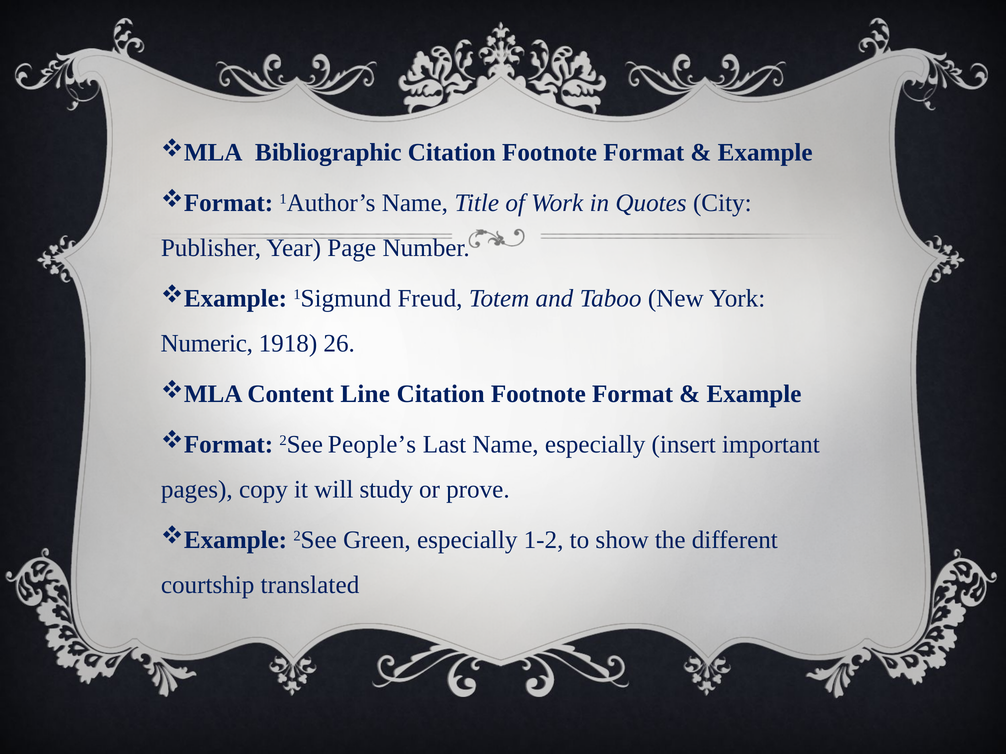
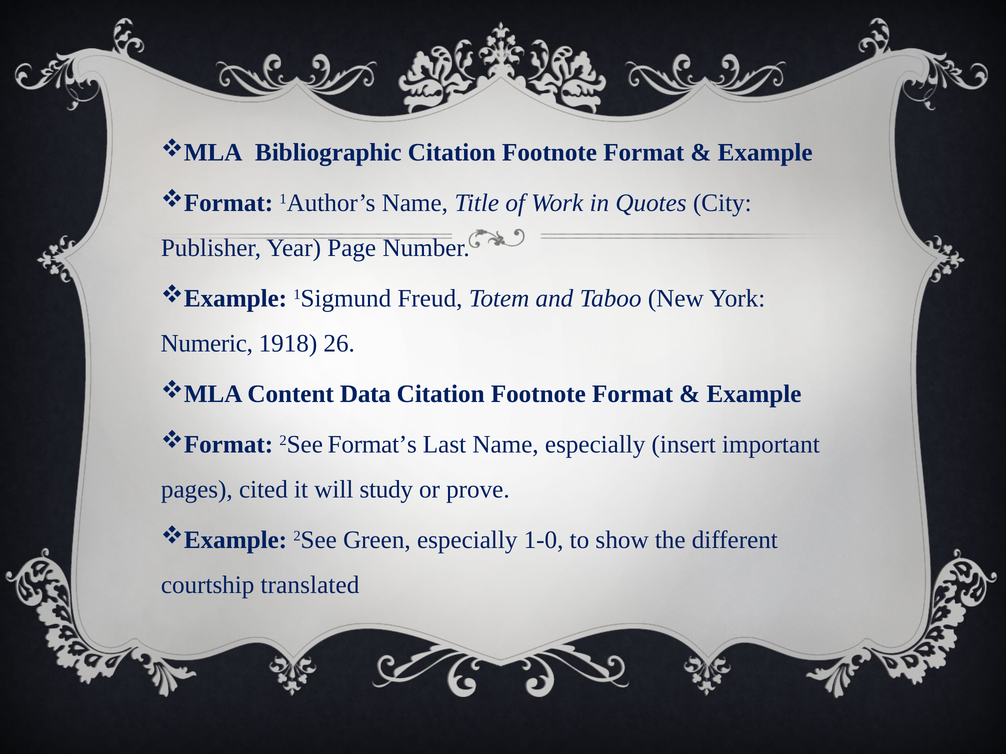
Line: Line -> Data (365, 394)
People’s: People’s -> Format’s (372, 445)
copy: copy -> cited (263, 490)
1-2: 1-2 -> 1-0 (544, 540)
